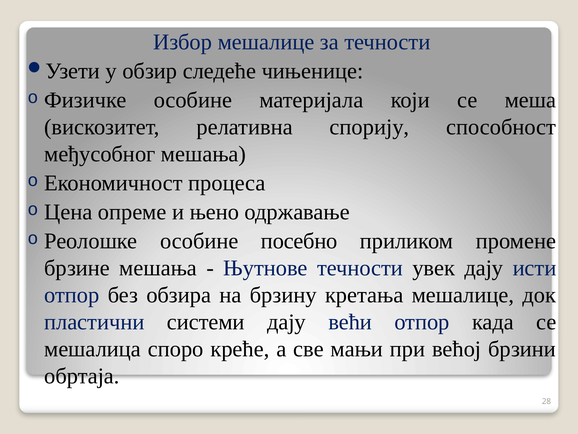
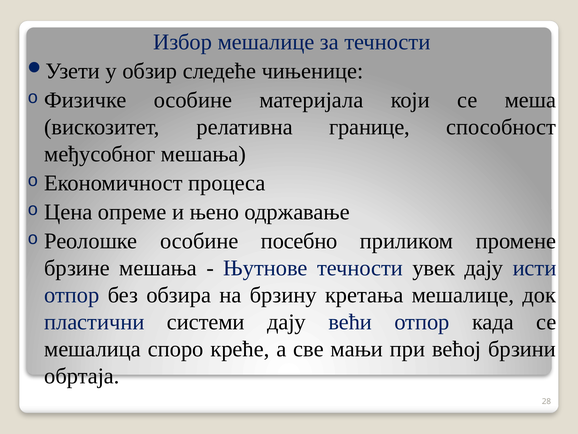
спорију: спорију -> границе (370, 127)
